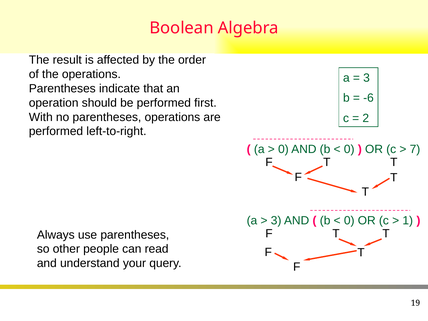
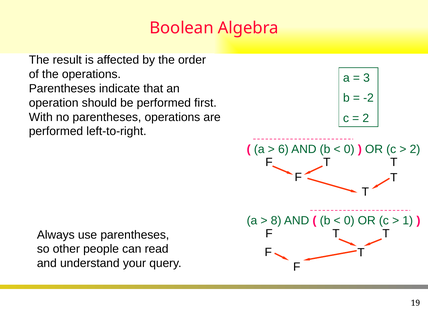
-6: -6 -> -2 (368, 98)
0: 0 -> 6 (283, 149)
7: 7 -> 2 (415, 149)
3: 3 -> 8 (276, 221)
